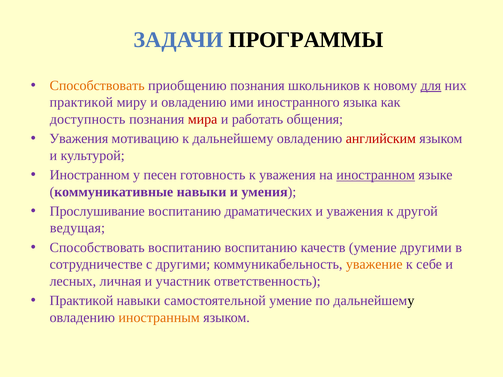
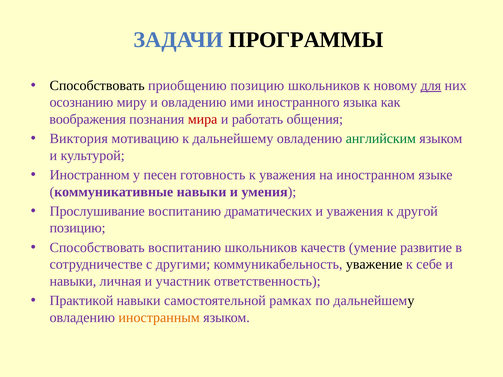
Способствовать colour: orange -> black (97, 86)
приобщению познания: познания -> позицию (257, 86)
практикой: практикой -> осознанию (81, 102)
доступность: доступность -> воображения (88, 119)
Уважения: Уважения -> Виктория (79, 139)
английским colour: red -> green (381, 139)
иностранном underline: present -> none (376, 175)
ведущая: ведущая -> позицию (78, 228)
воспитанию воспитанию: воспитанию -> школьников (261, 248)
умение другими: другими -> развитие (426, 248)
уважение colour: orange -> black (374, 265)
лесных: лесных -> навыки (73, 281)
самостоятельной умение: умение -> рамках (291, 301)
